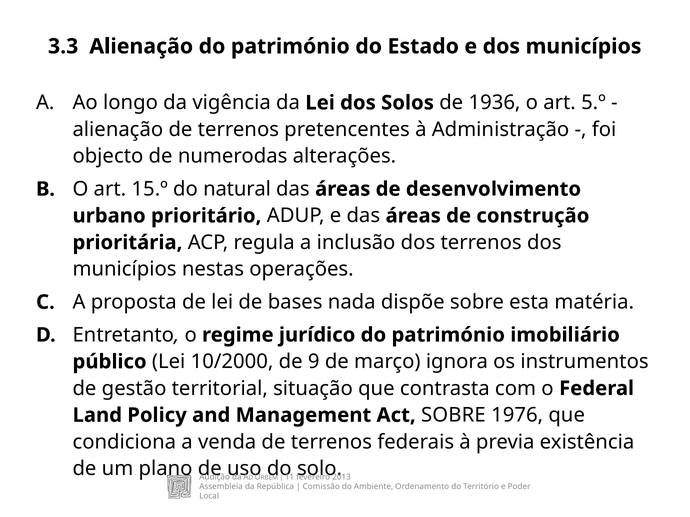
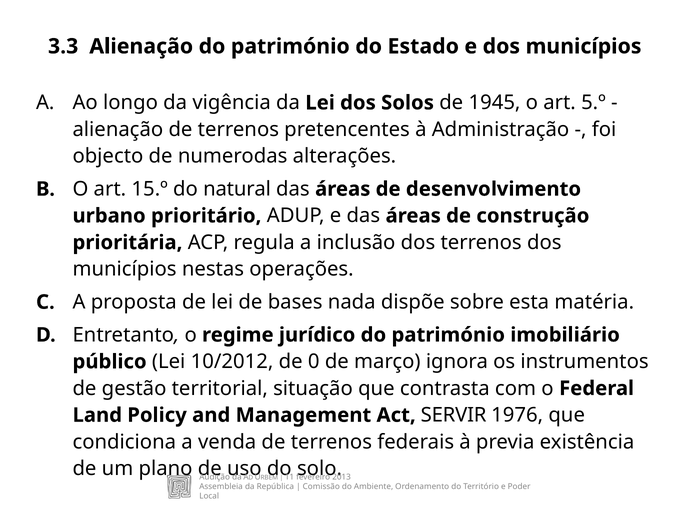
1936: 1936 -> 1945 (494, 103)
10/2000: 10/2000 -> 10/2012 (232, 362)
9: 9 -> 0 (314, 362)
Act SOBRE: SOBRE -> SERVIR (454, 416)
